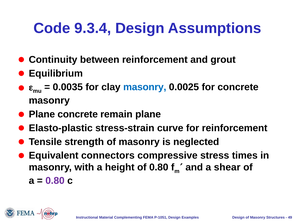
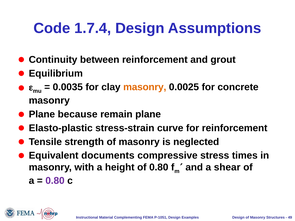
9.3.4: 9.3.4 -> 1.7.4 (93, 28)
masonry colour: blue -> orange (145, 87)
Plane concrete: concrete -> because (78, 114)
connectors: connectors -> documents (108, 156)
